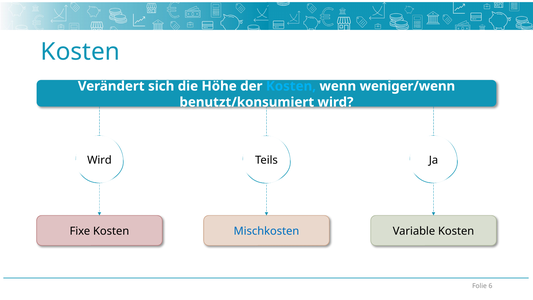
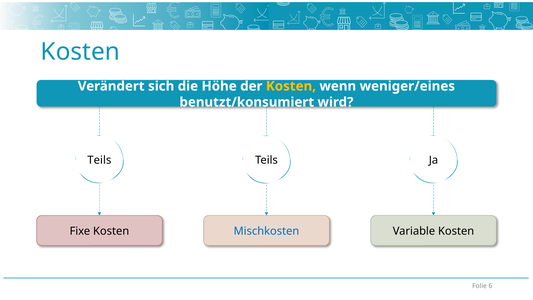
Kosten colour: light blue -> yellow (291, 86)
weniger/wenn: weniger/wenn -> weniger/eines (407, 86)
Wird: Wird -> Teils (99, 160)
